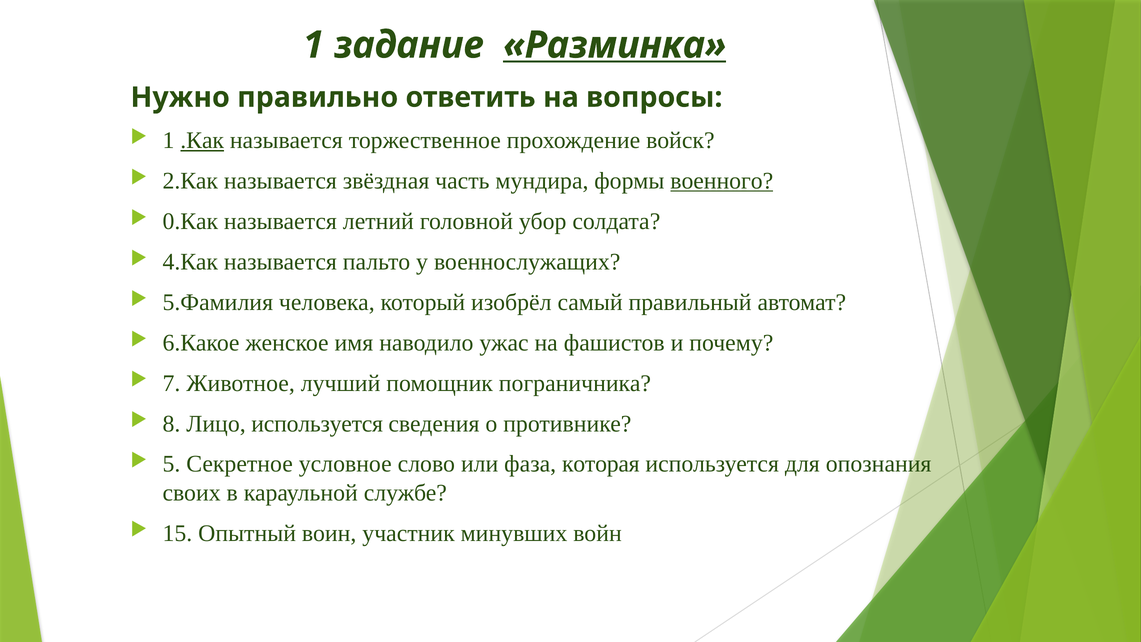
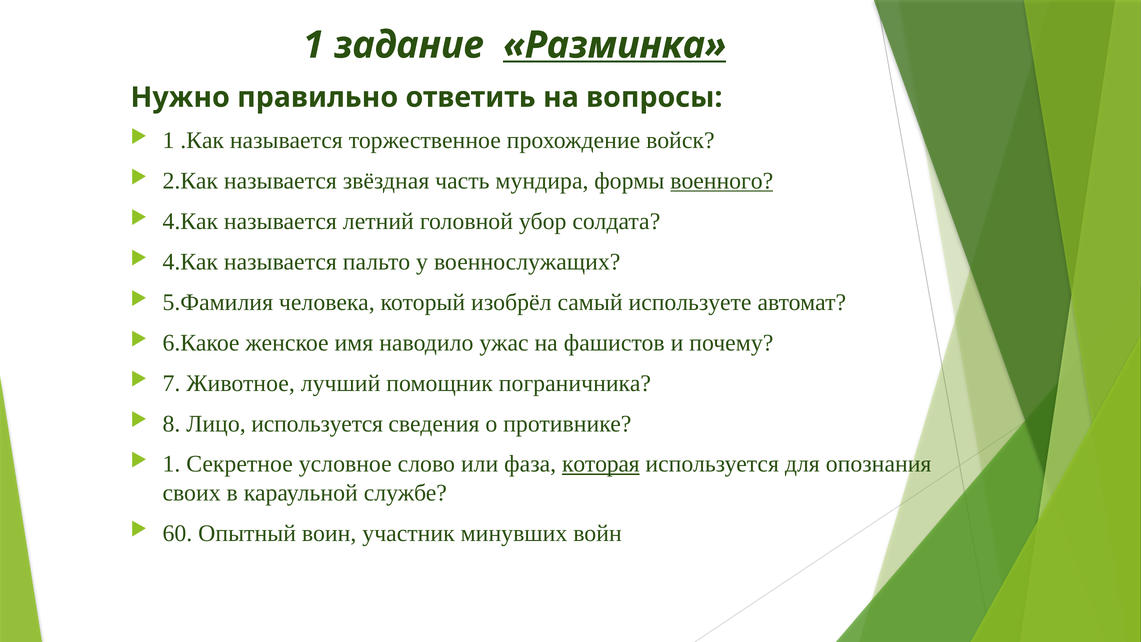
.Как underline: present -> none (202, 140)
0.Как: 0.Как -> 4.Как (190, 221)
правильный: правильный -> используете (690, 302)
5: 5 -> 1 (171, 464)
которая underline: none -> present (601, 464)
15: 15 -> 60 (177, 533)
